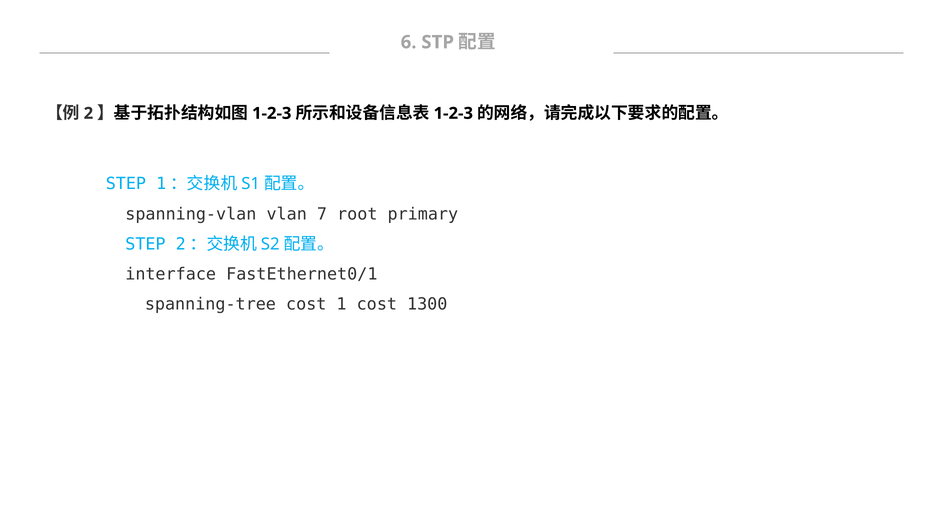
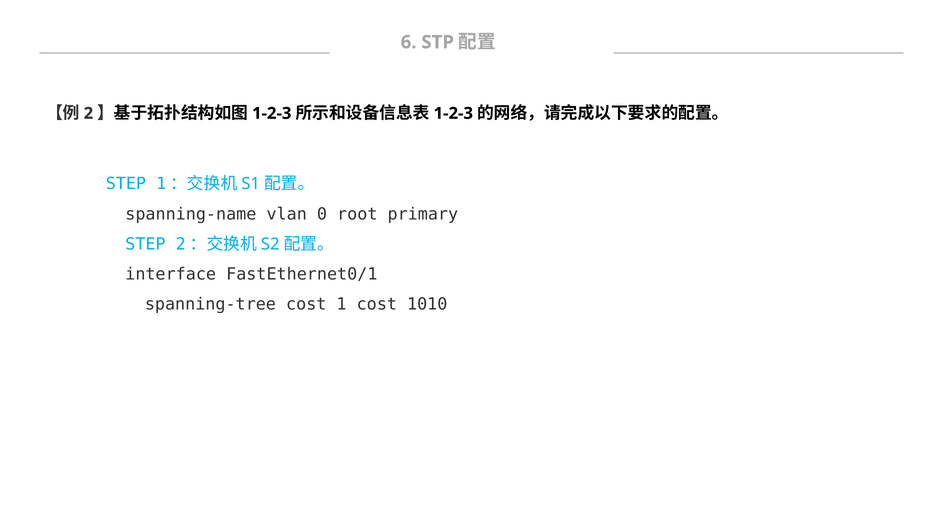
spanning-vlan: spanning-vlan -> spanning-name (191, 214)
7: 7 -> 0 (322, 214)
1300: 1300 -> 1010 (427, 305)
